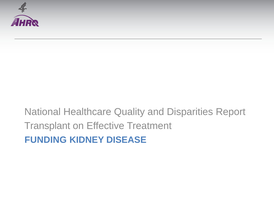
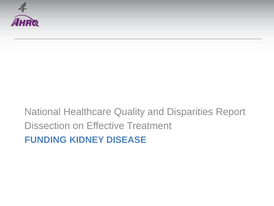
Transplant: Transplant -> Dissection (47, 125)
